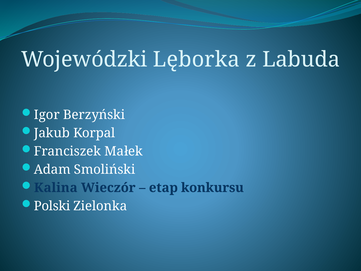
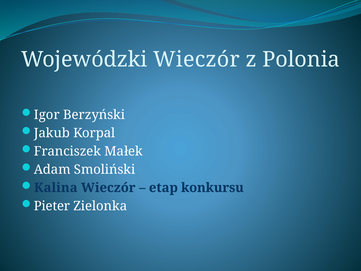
Wojewódzki Lęborka: Lęborka -> Wieczór (196, 59)
Labuda: Labuda -> Polonia (301, 59)
Polski: Polski -> Pieter (52, 206)
